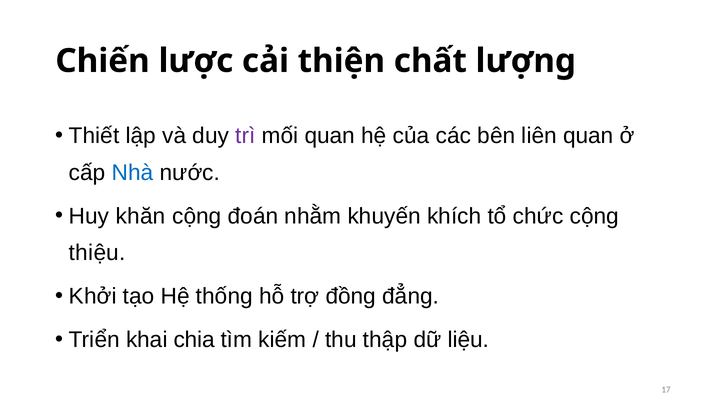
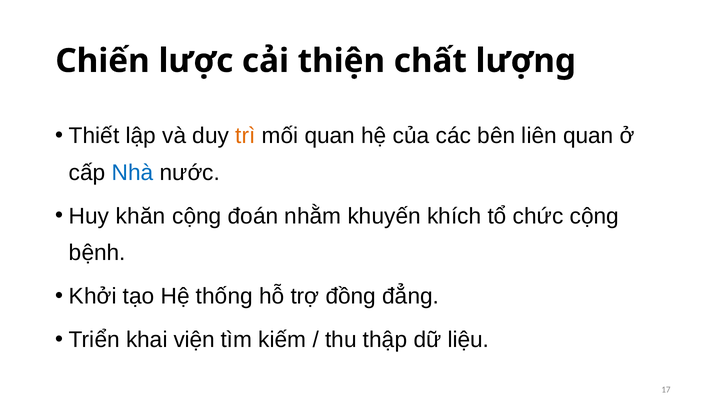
trì colour: purple -> orange (245, 136)
thiệu: thiệu -> bệnh (97, 253)
chia: chia -> viện (194, 340)
